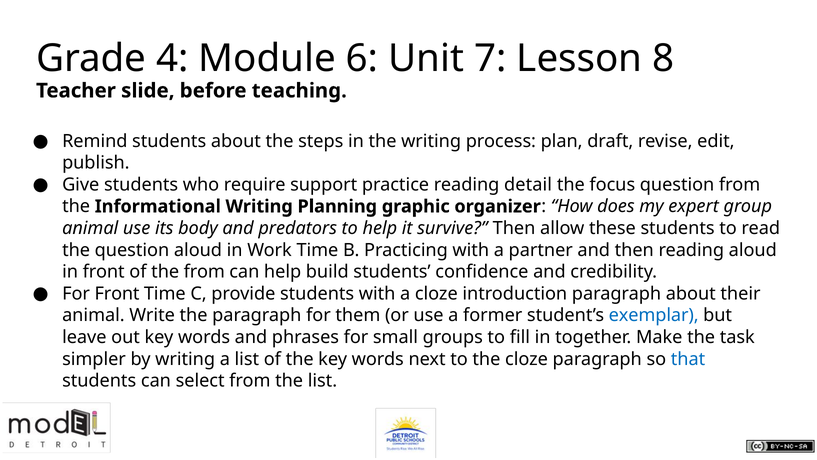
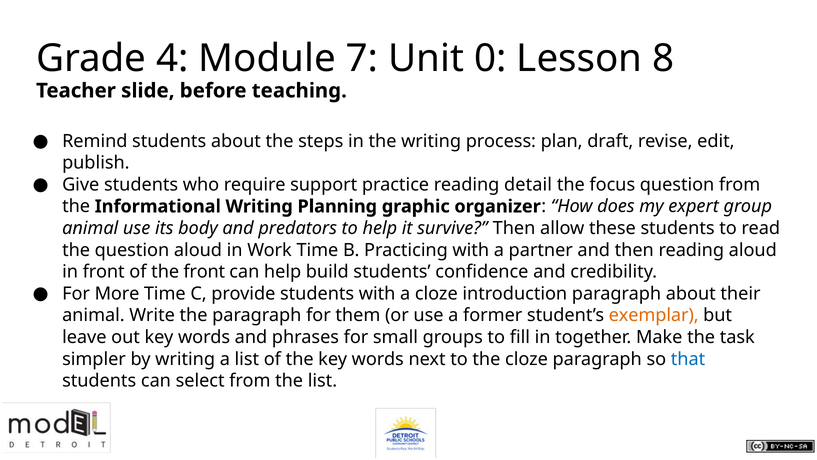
6: 6 -> 7 (362, 59)
7: 7 -> 0 (490, 59)
the from: from -> front (204, 272)
For Front: Front -> More (117, 293)
exemplar colour: blue -> orange (654, 315)
